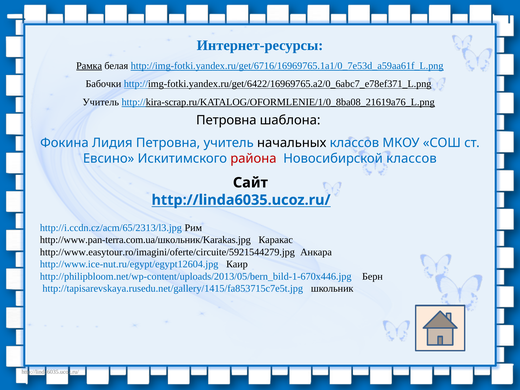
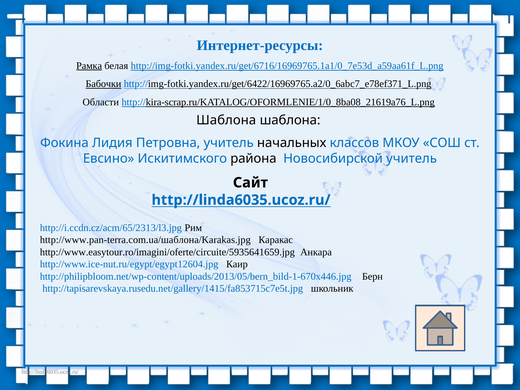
Бабочки underline: none -> present (103, 84)
Учитель: Учитель -> Области (101, 102)
Петровна: Петровна -> Шаблона (226, 120)
района colour: red -> black (253, 158)
Новосибирской классов: классов -> учитель (412, 158)
http://www.pan-terra.com.ua/школьник/Karakas.jpg: http://www.pan-terra.com.ua/школьник/Karakas.jpg -> http://www.pan-terra.com.ua/шаблона/Karakas.jpg (145, 240)
http://www.easytour.ro/imagini/oferte/circuite/5921544279.jpg: http://www.easytour.ro/imagini/oferte/circuite/5921544279.jpg -> http://www.easytour.ro/imagini/oferte/circuite/5935641659.jpg (167, 252)
